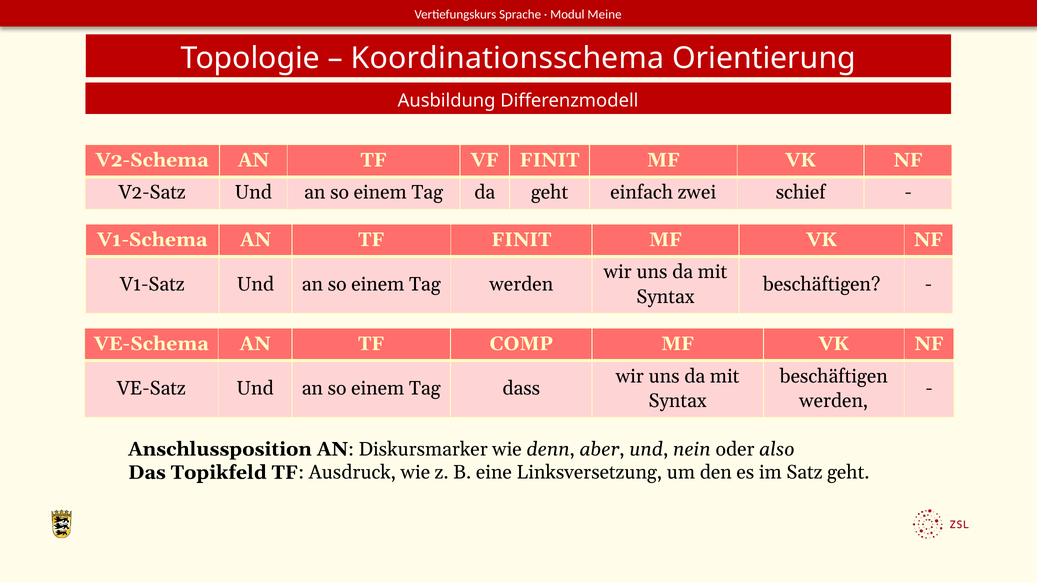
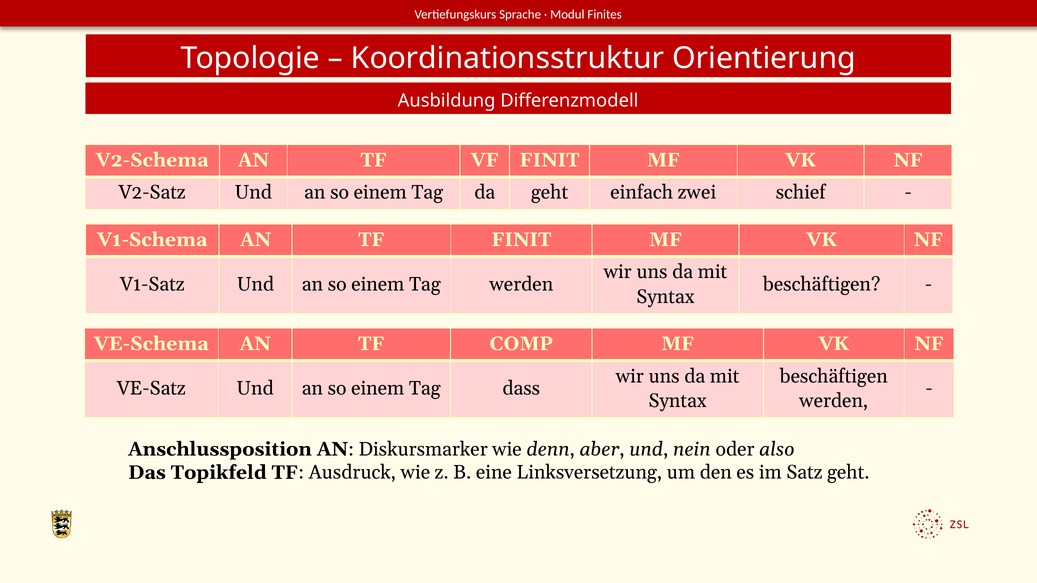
Meine: Meine -> Finites (605, 14)
Koordinationsschema: Koordinationsschema -> Koordinationsstruktur (508, 58)
